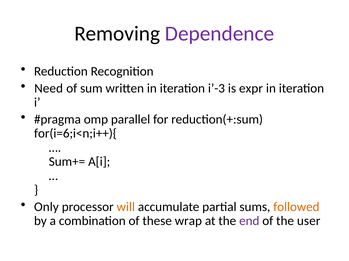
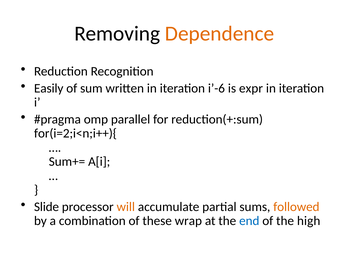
Dependence colour: purple -> orange (220, 34)
Need: Need -> Easily (49, 89)
i’-3: i’-3 -> i’-6 (216, 89)
for(i=6;i<n;i++){: for(i=6;i<n;i++){ -> for(i=2;i<n;i++){ (75, 134)
Only: Only -> Slide (47, 207)
end colour: purple -> blue (249, 221)
user: user -> high (309, 221)
